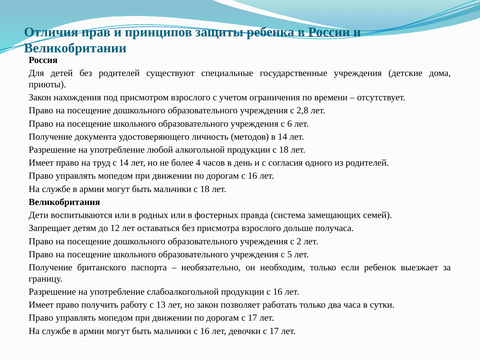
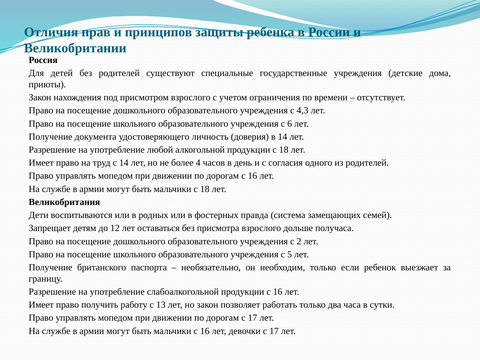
2,8: 2,8 -> 4,3 (303, 111)
методов: методов -> доверия (250, 137)
